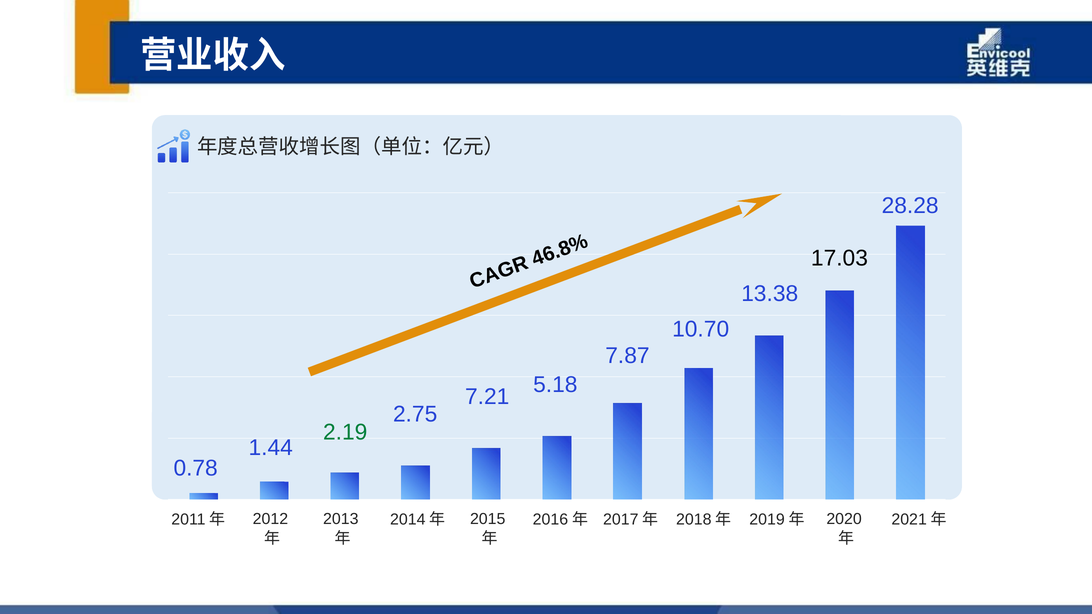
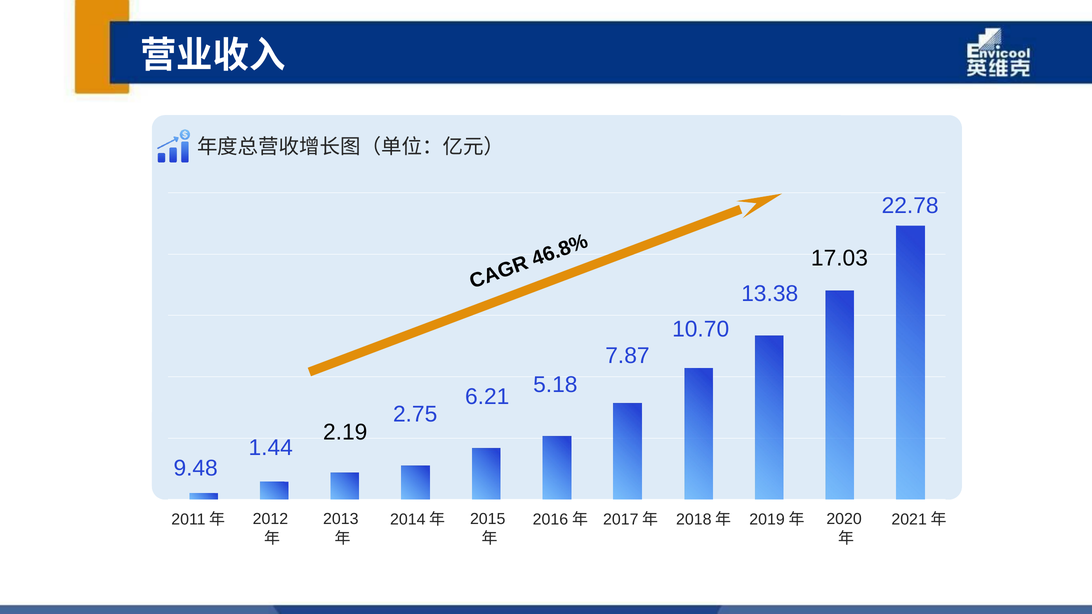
28.28: 28.28 -> 22.78 (910, 206)
7.21: 7.21 -> 6.21 (487, 397)
2.19 colour: green -> black (345, 432)
0.78: 0.78 -> 9.48 (196, 468)
